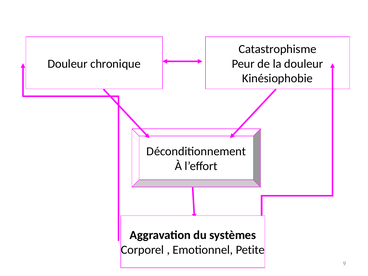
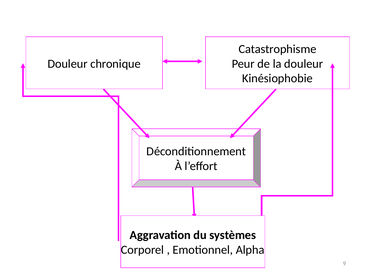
Petite: Petite -> Alpha (250, 250)
